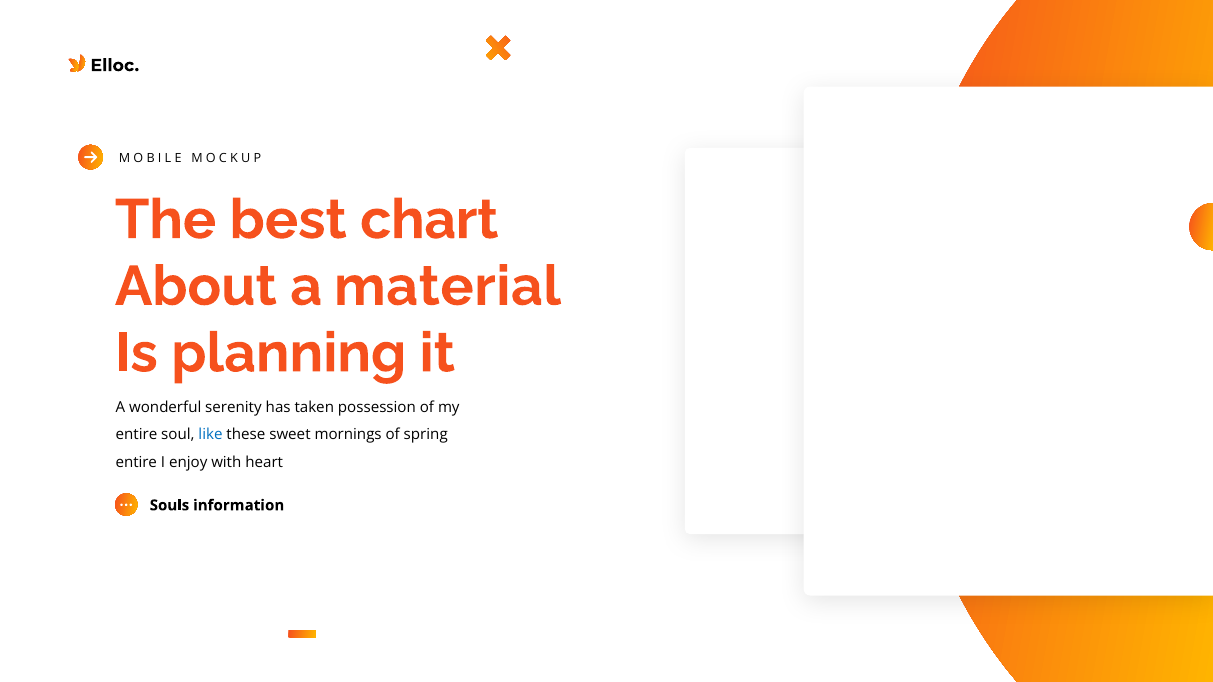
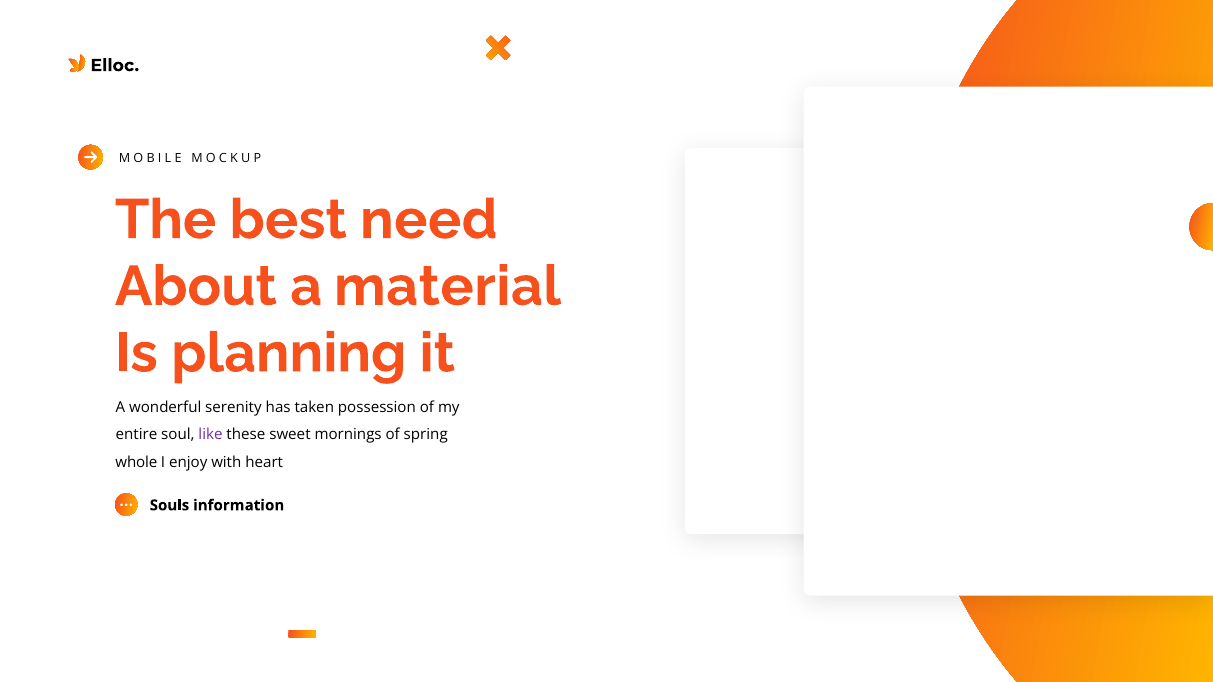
chart: chart -> need (429, 220)
like colour: blue -> purple (210, 435)
entire: entire -> whole (136, 462)
